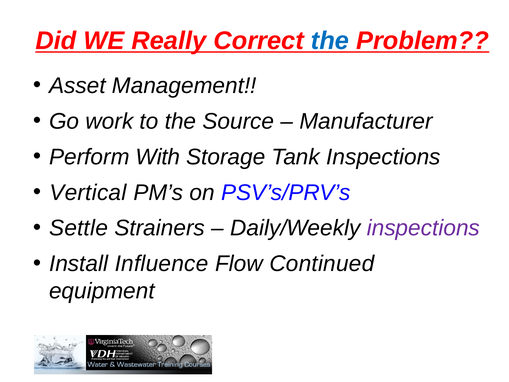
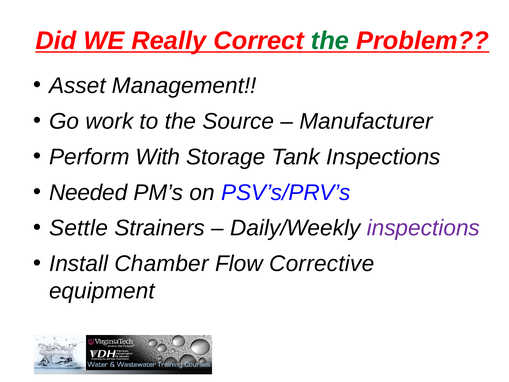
the colour: blue -> green (330, 41)
Vertical: Vertical -> Needed (88, 192)
Influence: Influence -> Chamber (162, 264)
Continued: Continued -> Corrective (322, 264)
